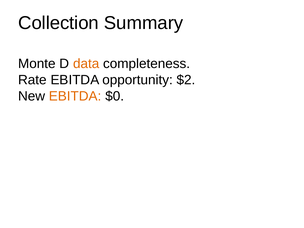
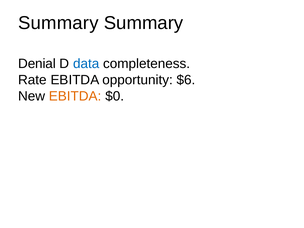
Collection: Collection -> Summary (58, 23)
Monte: Monte -> Denial (37, 64)
data colour: orange -> blue (86, 64)
$2: $2 -> $6 (186, 80)
